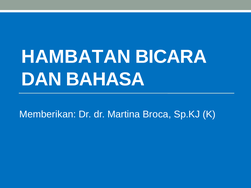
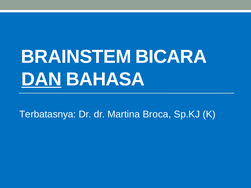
HAMBATAN: HAMBATAN -> BRAINSTEM (76, 57)
DAN underline: none -> present (41, 79)
Memberikan: Memberikan -> Terbatasnya (48, 114)
